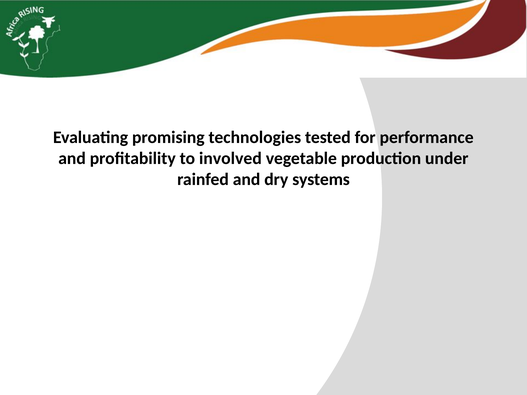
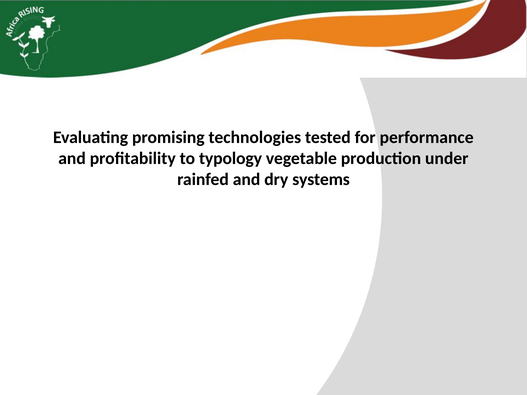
involved: involved -> typology (230, 158)
